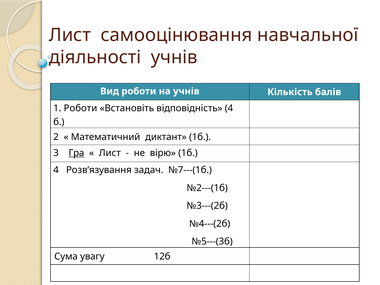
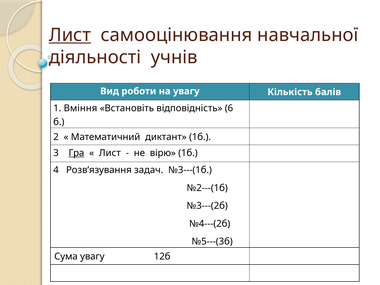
Лист underline: none -> present (70, 35)
на учнів: учнів -> увагу (186, 91)
1 Роботи: Роботи -> Вміння (80, 108)
відповідність 4: 4 -> 6 (229, 108)
№7---(1б: №7---(1б -> №3---(1б (190, 170)
